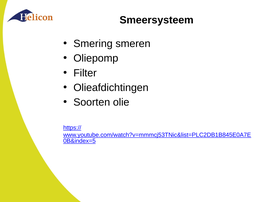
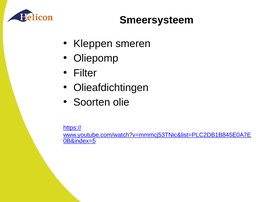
Smering: Smering -> Kleppen (93, 44)
